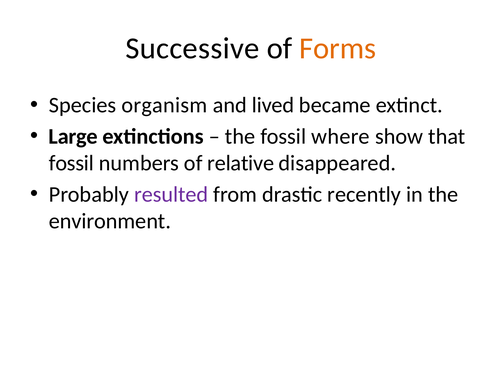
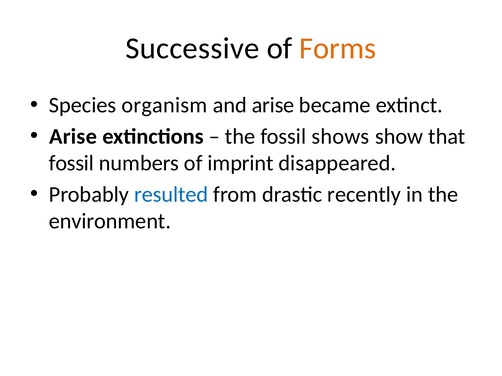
and lived: lived -> arise (273, 105)
Large: Large -> Arise (73, 137)
where: where -> shows (341, 137)
relative: relative -> imprint (241, 163)
resulted colour: purple -> blue (171, 195)
